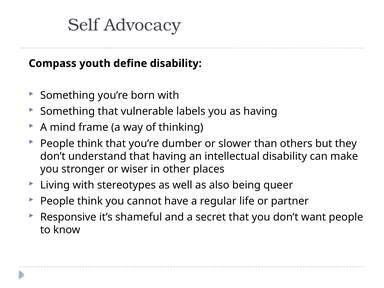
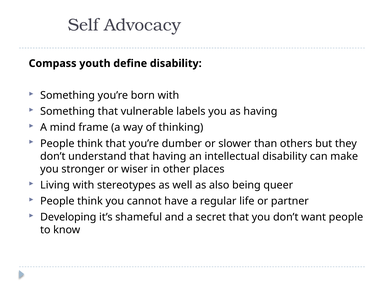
Responsive: Responsive -> Developing (68, 217)
